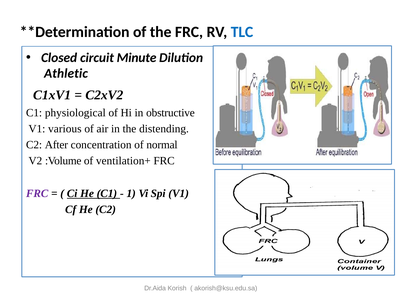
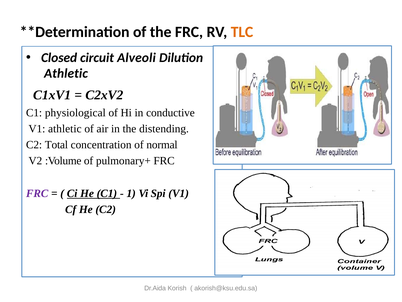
TLC colour: blue -> orange (242, 32)
Minute: Minute -> Alveoli (136, 58)
obstructive: obstructive -> conductive (170, 112)
V1 various: various -> athletic (65, 129)
After: After -> Total (56, 145)
ventilation+: ventilation+ -> pulmonary+ (123, 161)
